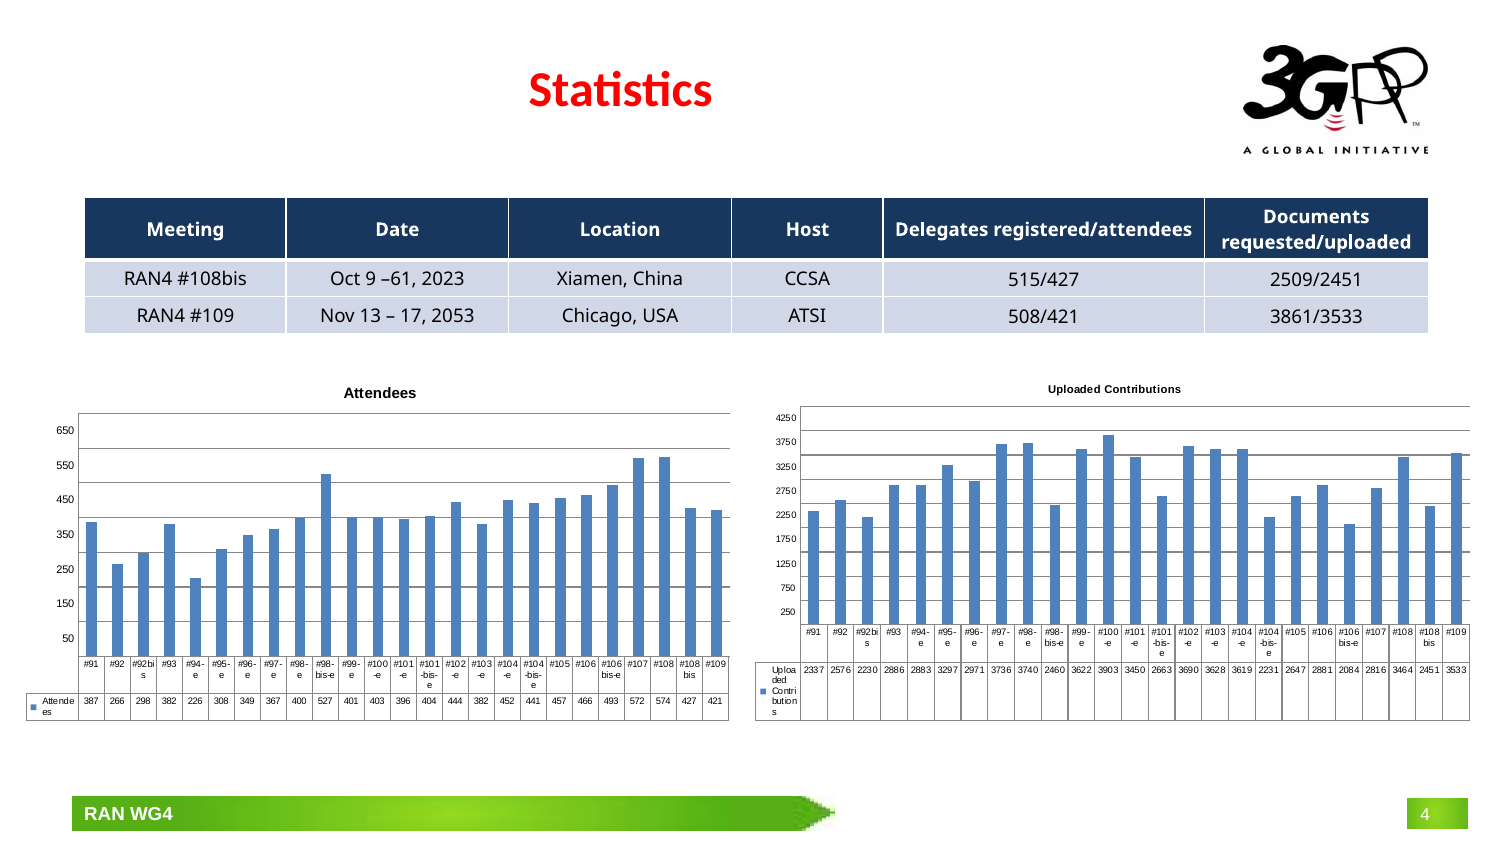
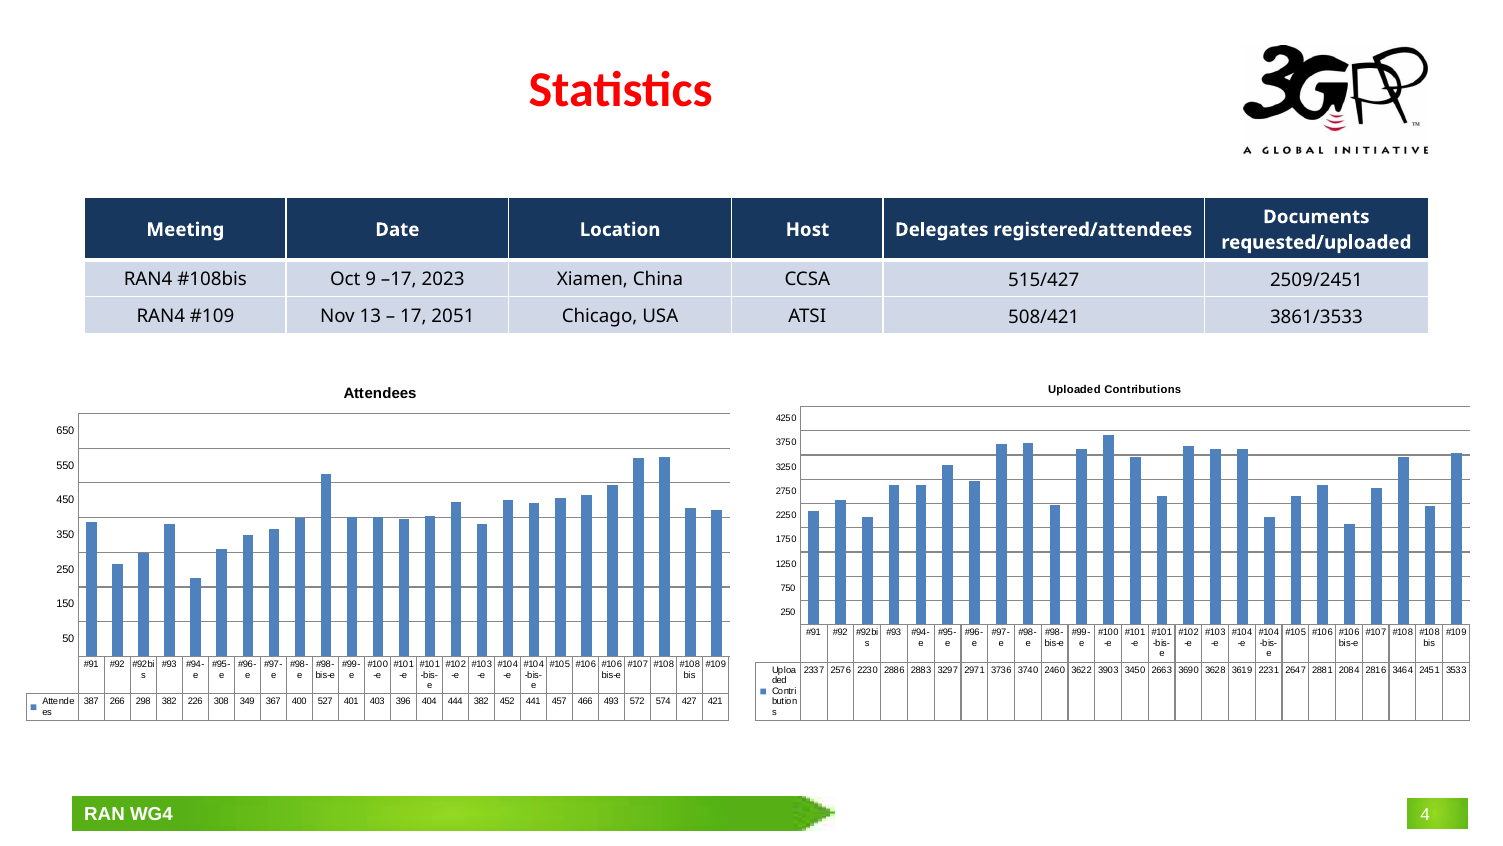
–61: –61 -> –17 (399, 279)
2053: 2053 -> 2051 (453, 316)
